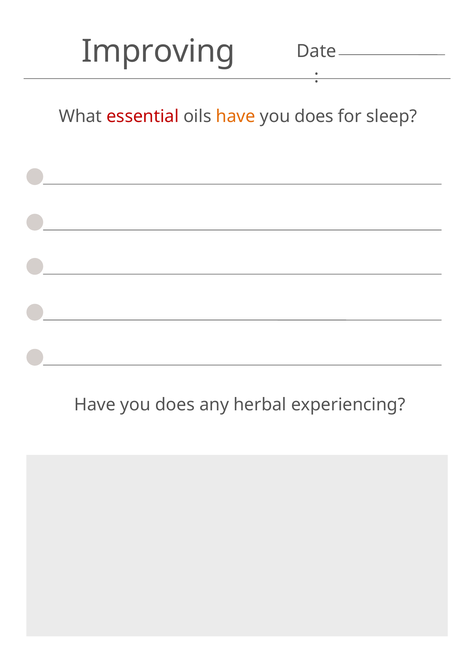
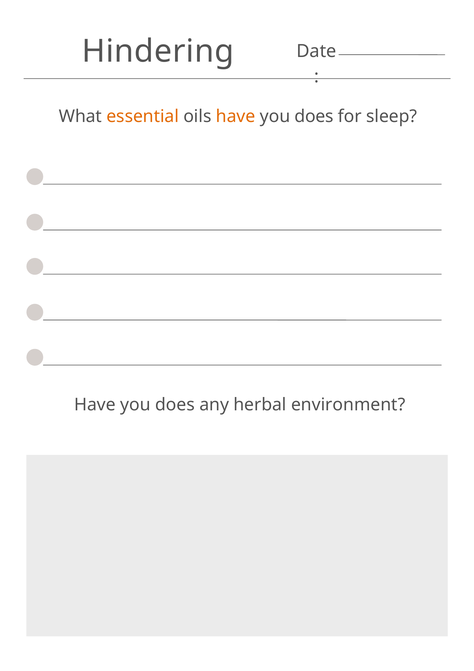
Improving: Improving -> Hindering (158, 51)
essential colour: red -> orange (143, 116)
experiencing: experiencing -> environment (348, 405)
